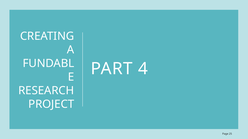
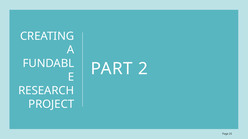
4: 4 -> 2 (143, 69)
